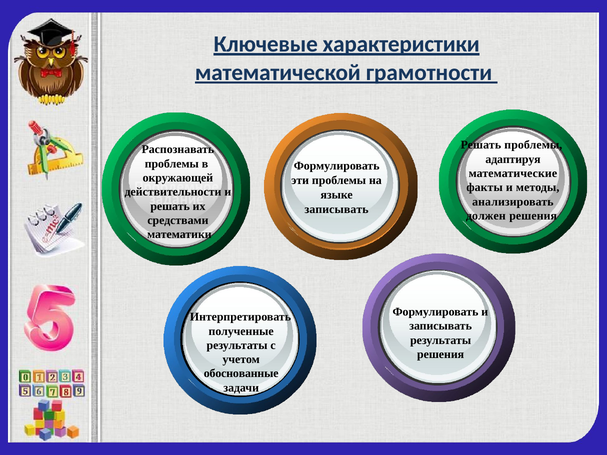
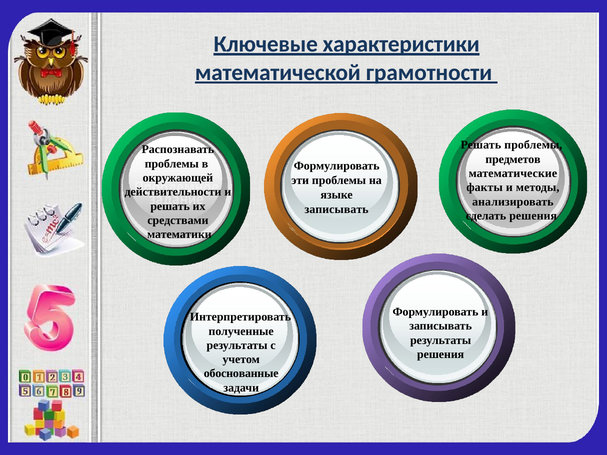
адаптируя: адаптируя -> предметов (513, 159)
должен: должен -> сделать (486, 216)
